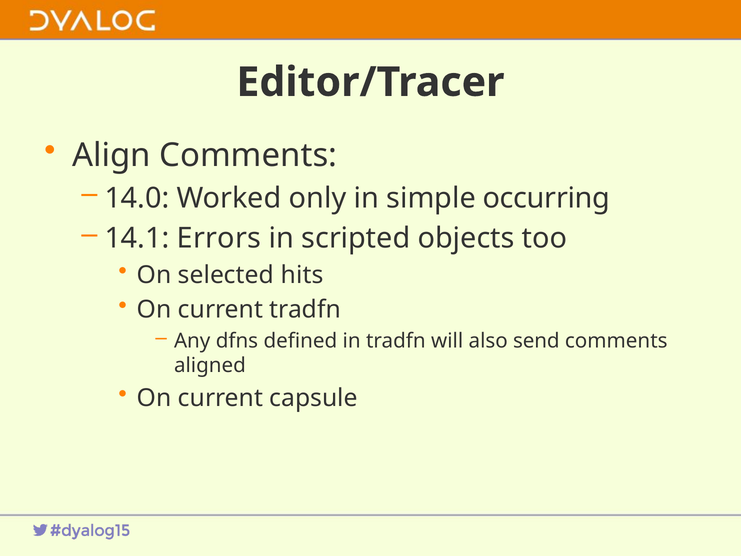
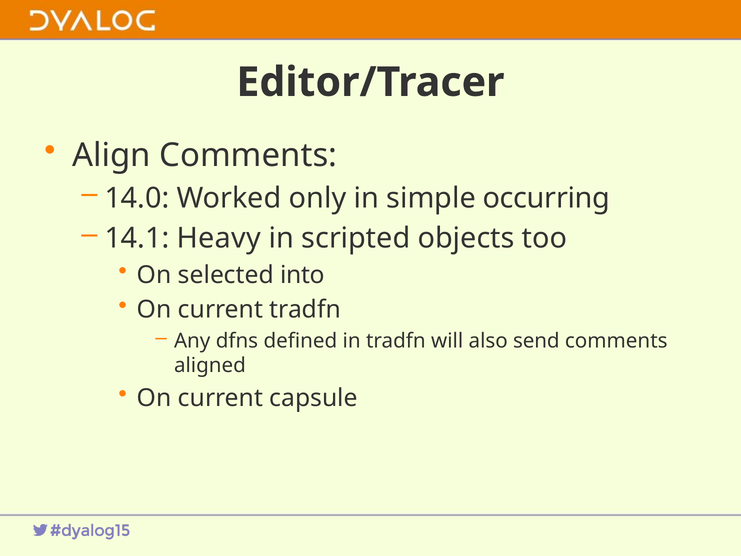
Errors: Errors -> Heavy (219, 238)
hits: hits -> into (302, 275)
